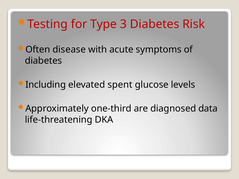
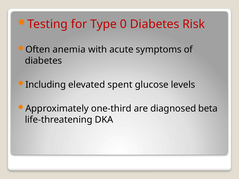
3: 3 -> 0 (123, 24)
disease: disease -> anemia (69, 50)
data: data -> beta (208, 109)
